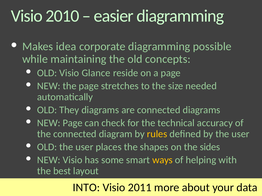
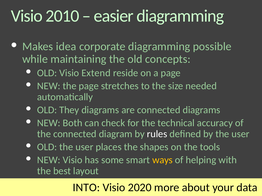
Glance: Glance -> Extend (96, 73)
NEW Page: Page -> Both (73, 123)
rules colour: yellow -> white (157, 134)
sides: sides -> tools (210, 147)
2011: 2011 -> 2020 (140, 188)
